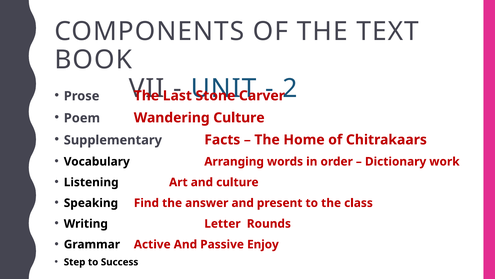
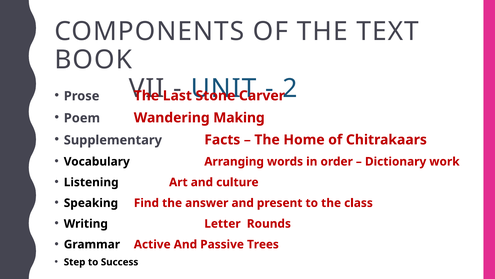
Wandering Culture: Culture -> Making (239, 118)
Enjoy: Enjoy -> Trees (263, 244)
